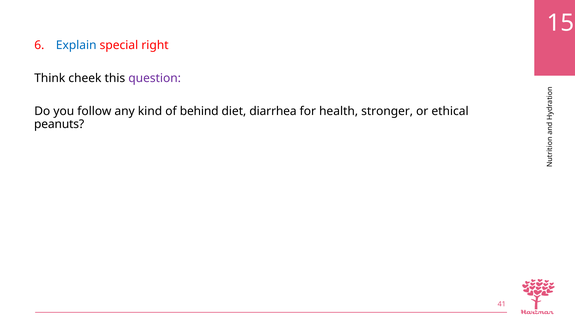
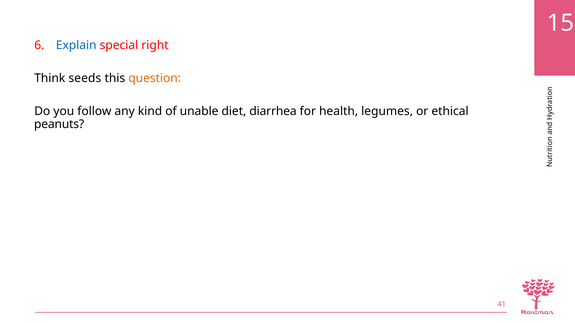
cheek: cheek -> seeds (85, 78)
question colour: purple -> orange (155, 78)
behind: behind -> unable (199, 111)
stronger: stronger -> legumes (387, 111)
